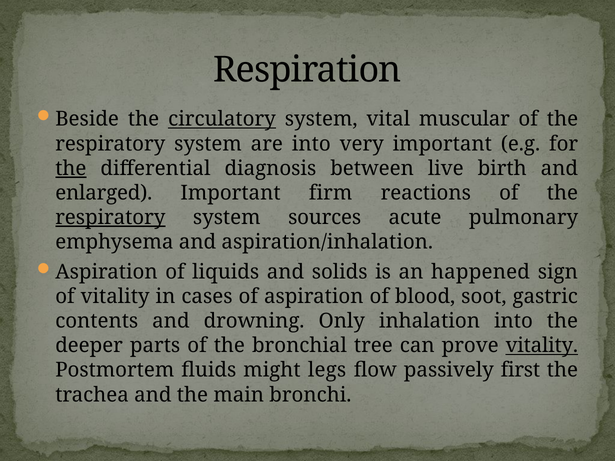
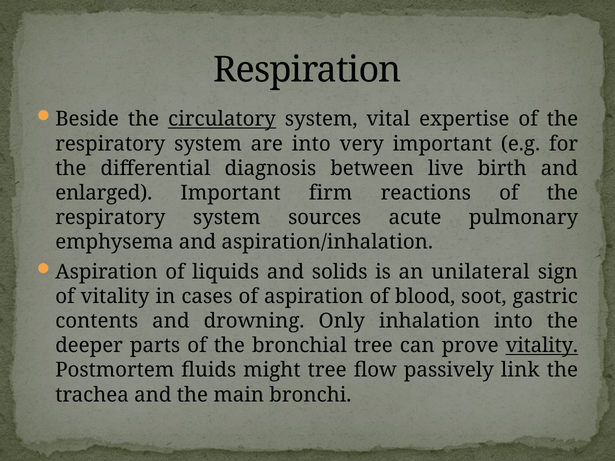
muscular: muscular -> expertise (464, 119)
the underline: present -> none (71, 168)
respiratory underline: present -> none (110, 218)
happened: happened -> unilateral (480, 272)
might legs: legs -> tree (327, 370)
first: first -> link (520, 370)
